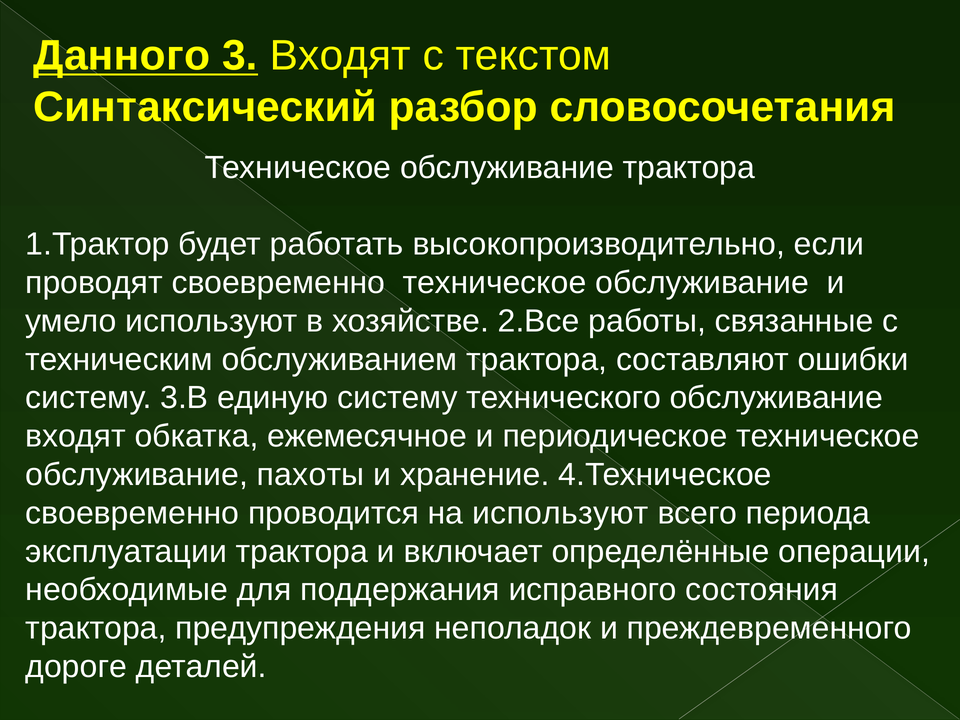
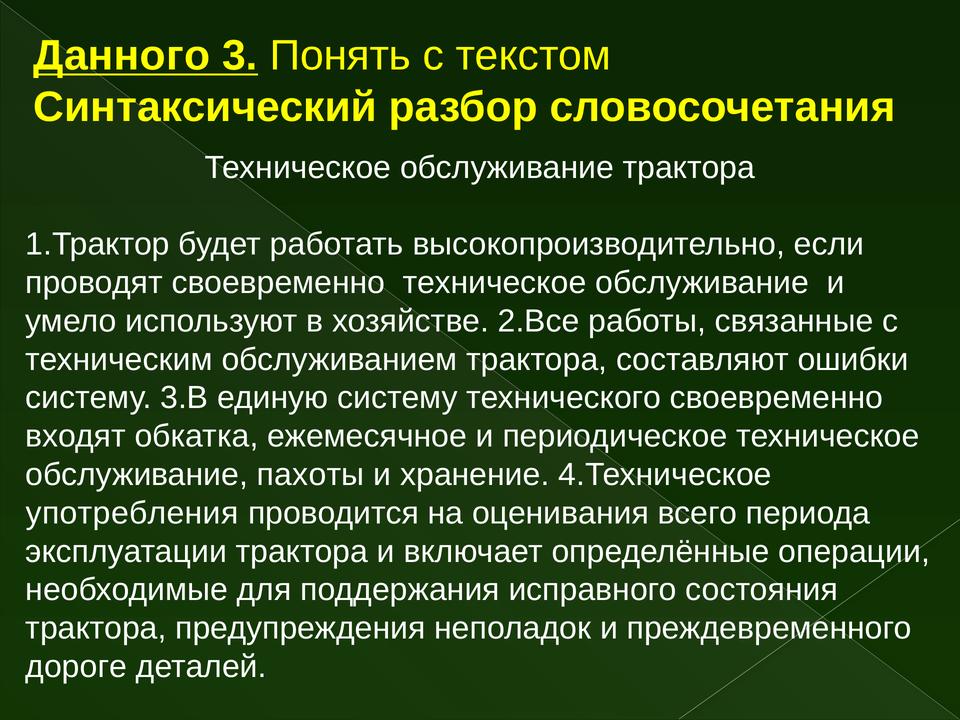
3 Входят: Входят -> Понять (340, 56)
технического обслуживание: обслуживание -> своевременно (776, 398)
своевременно: своевременно -> употребления (132, 513)
на используют: используют -> оценивания (560, 513)
